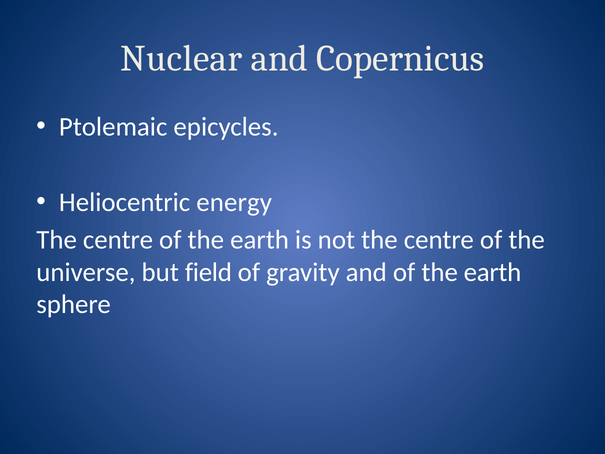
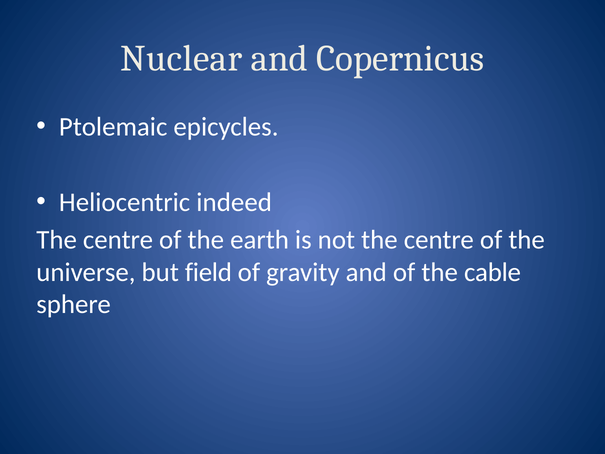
energy: energy -> indeed (234, 202)
and of the earth: earth -> cable (492, 272)
